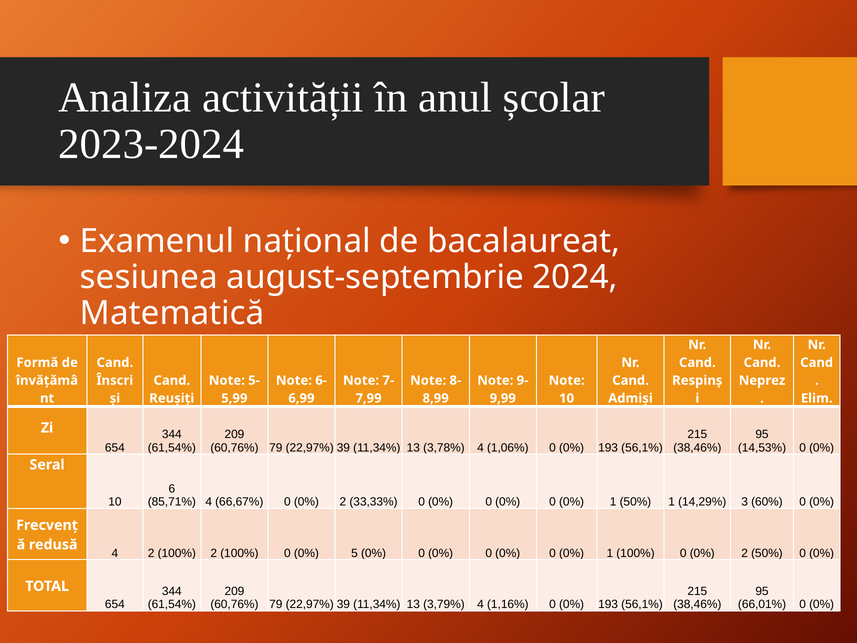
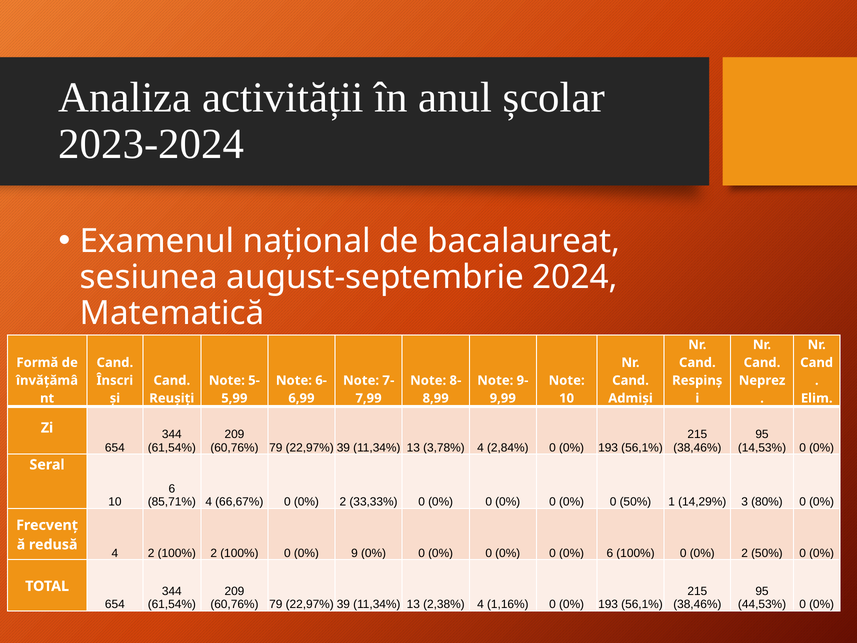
1,06%: 1,06% -> 2,84% (508, 447)
1: 1 -> 0 (613, 502)
60%: 60% -> 80% (767, 502)
5: 5 -> 9 (354, 553)
1: 1 -> 6 (610, 553)
3,79%: 3,79% -> 2,38% (444, 604)
66,01%: 66,01% -> 44,53% (762, 604)
